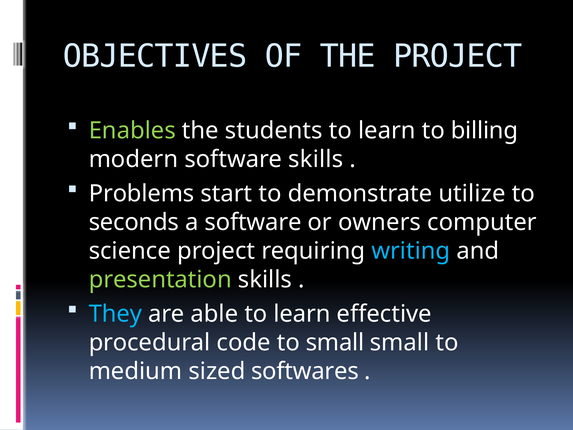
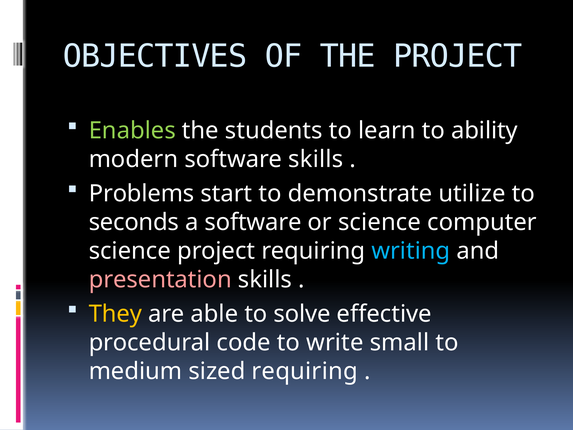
billing: billing -> ability (484, 131)
or owners: owners -> science (379, 222)
presentation colour: light green -> pink (160, 279)
They colour: light blue -> yellow (115, 314)
able to learn: learn -> solve (302, 314)
to small: small -> write (335, 342)
sized softwares: softwares -> requiring (305, 371)
